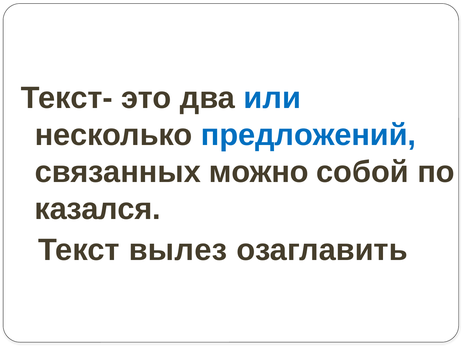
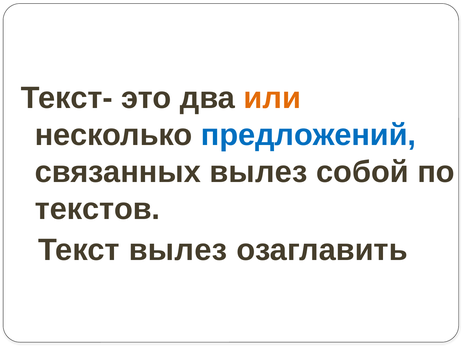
или colour: blue -> orange (272, 98)
связанных можно: можно -> вылез (258, 172)
казался: казался -> текстов (97, 209)
